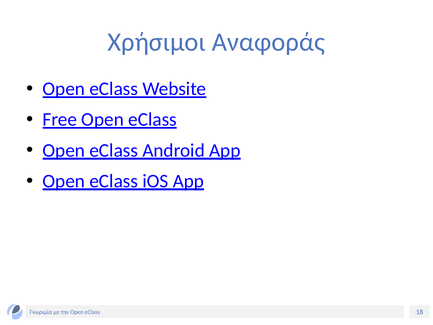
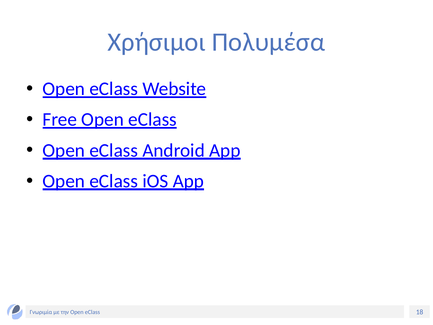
Αναφοράς: Αναφοράς -> Πολυμέσα (268, 42)
